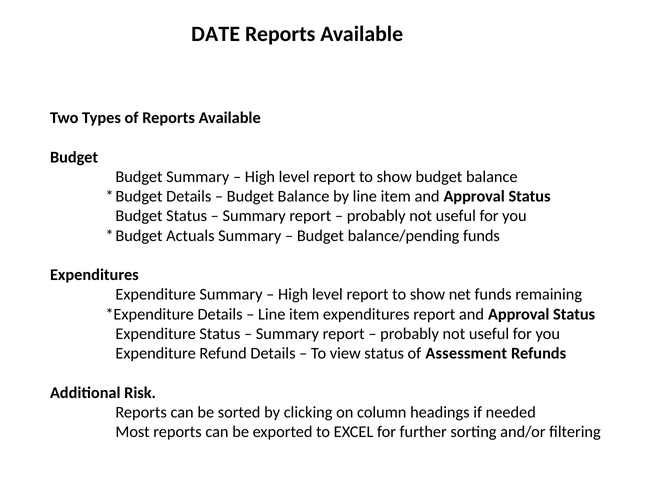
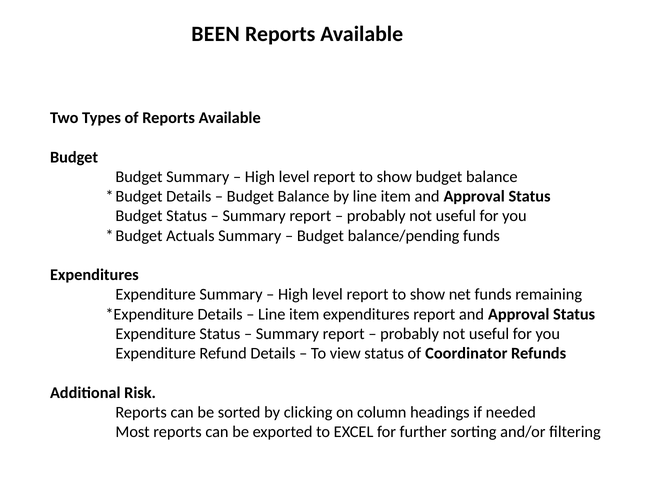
DATE: DATE -> BEEN (216, 34)
Assessment: Assessment -> Coordinator (466, 353)
